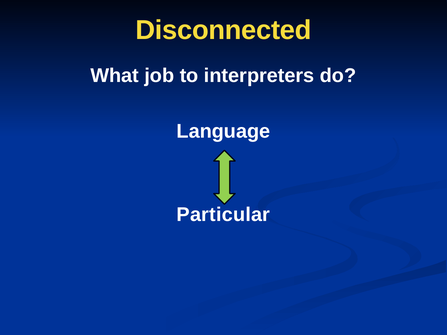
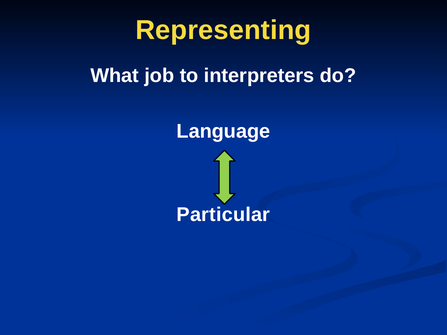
Disconnected: Disconnected -> Representing (223, 30)
